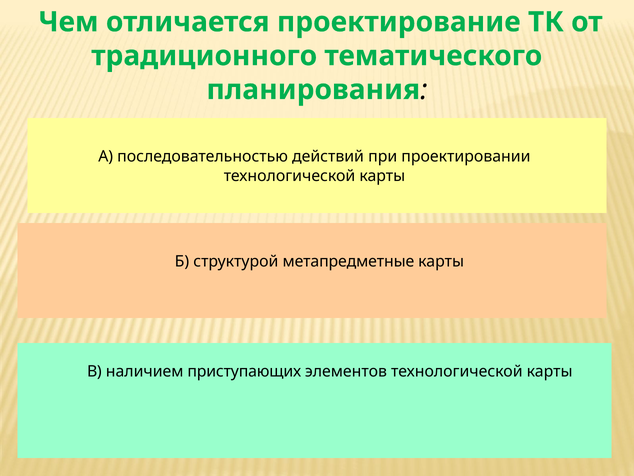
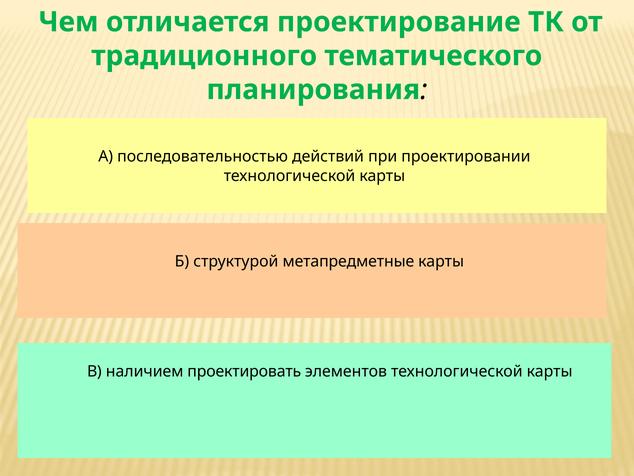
приступающих: приступающих -> проектировать (244, 371)
